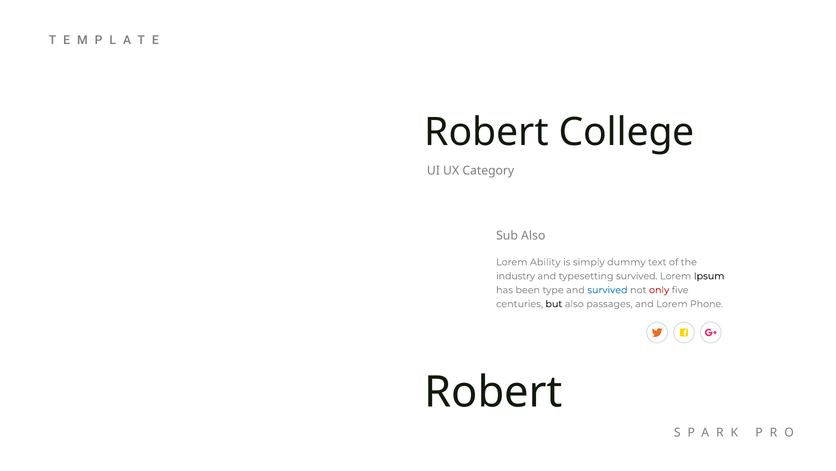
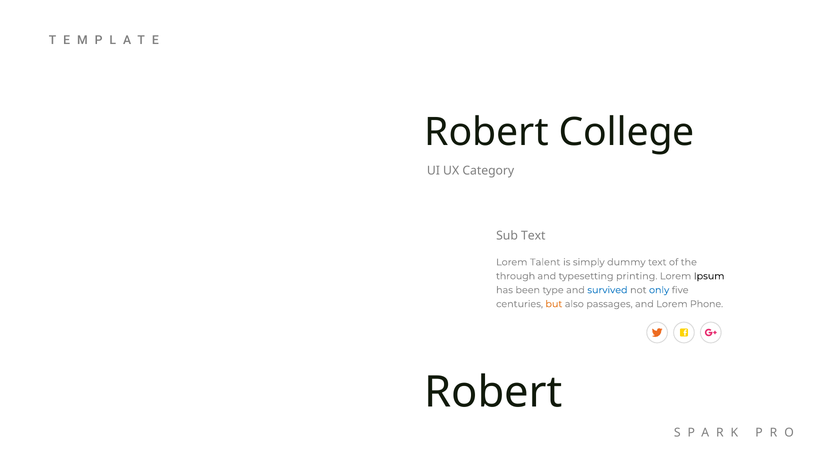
Sub Also: Also -> Text (533, 235)
Ability: Ability -> Talent (545, 262)
industry: industry -> through (516, 276)
typesetting survived: survived -> printing (637, 276)
only colour: red -> blue (659, 290)
but colour: black -> orange (554, 304)
